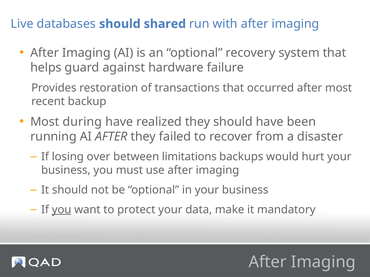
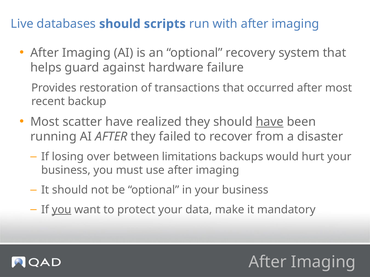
shared: shared -> scripts (165, 24)
during: during -> scatter (82, 122)
have underline: none -> present (270, 122)
